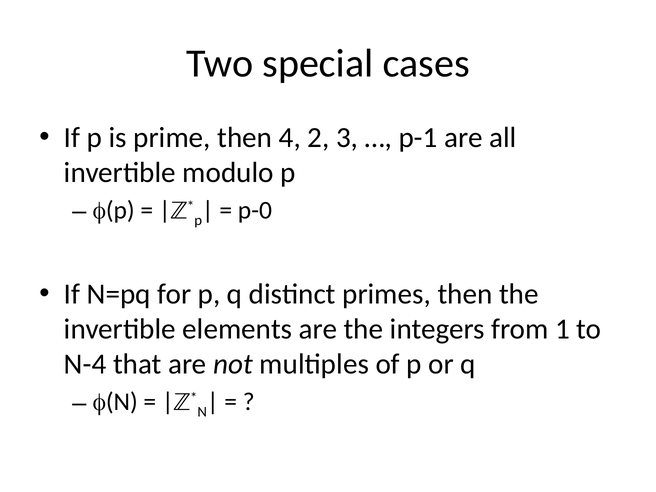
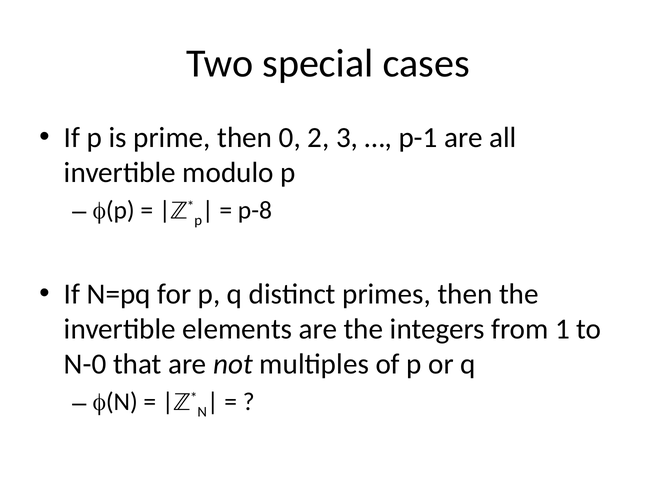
4: 4 -> 0 (290, 138)
p-0: p-0 -> p-8 (255, 210)
N-4: N-4 -> N-0 (85, 364)
